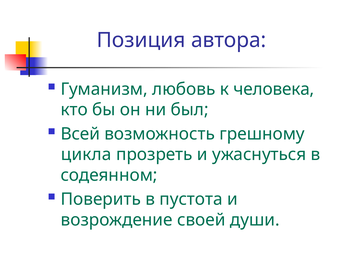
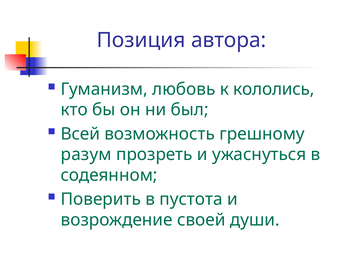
человека: человека -> кололись (274, 89)
цикла: цикла -> разум (86, 154)
